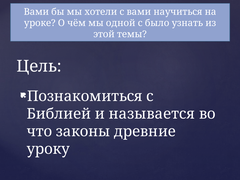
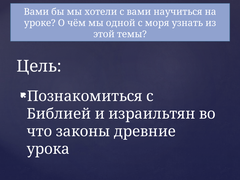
было: было -> моря (157, 23)
называется: называется -> израильтян (152, 114)
уроку: уроку -> урока (48, 149)
